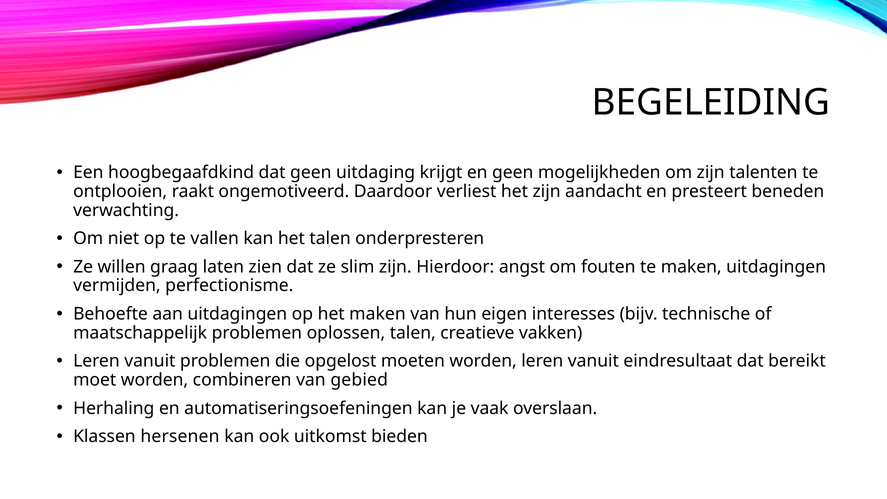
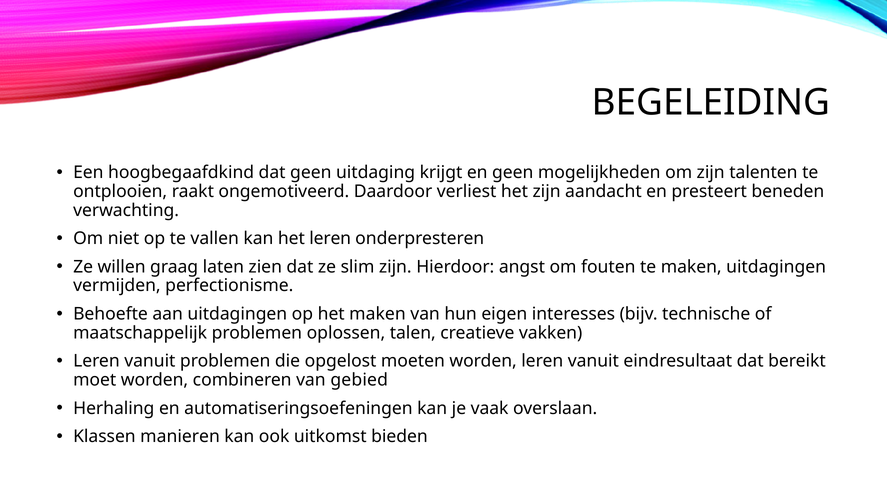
het talen: talen -> leren (330, 238)
hersenen: hersenen -> manieren (180, 436)
